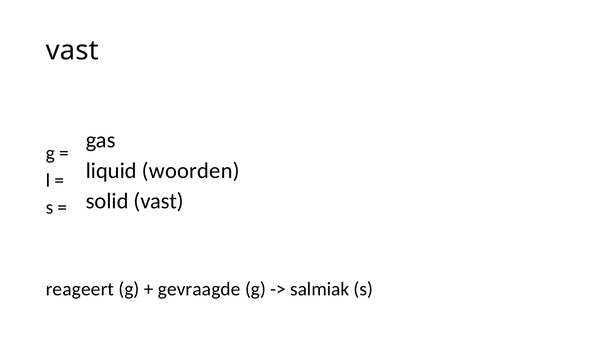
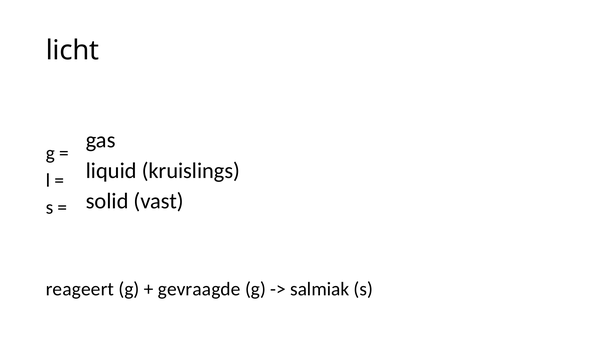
vast: vast -> licht (72, 50)
woorden: woorden -> kruislings (191, 171)
